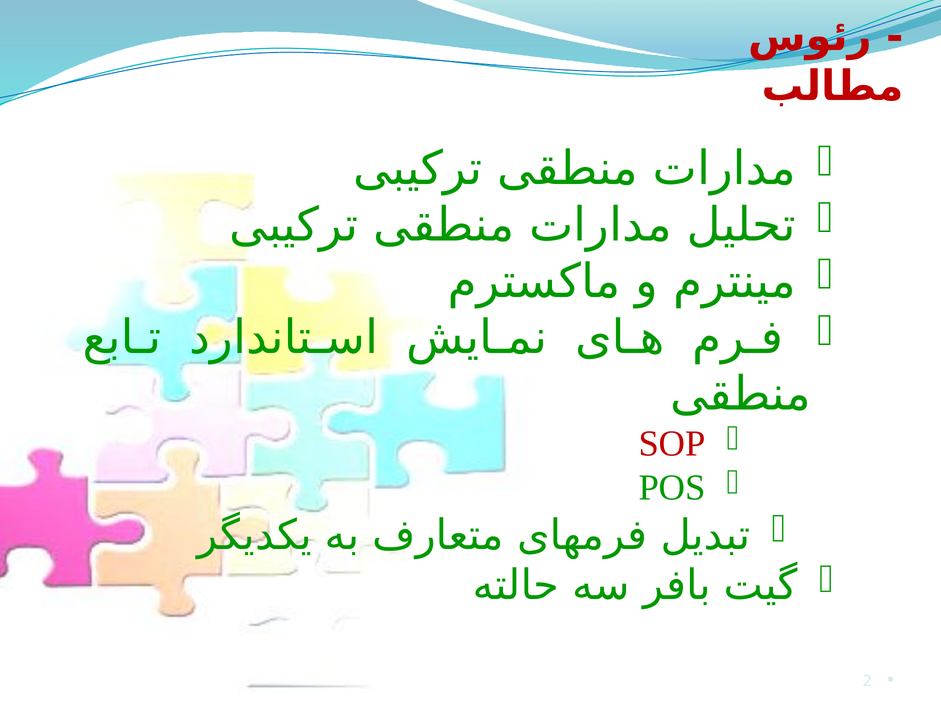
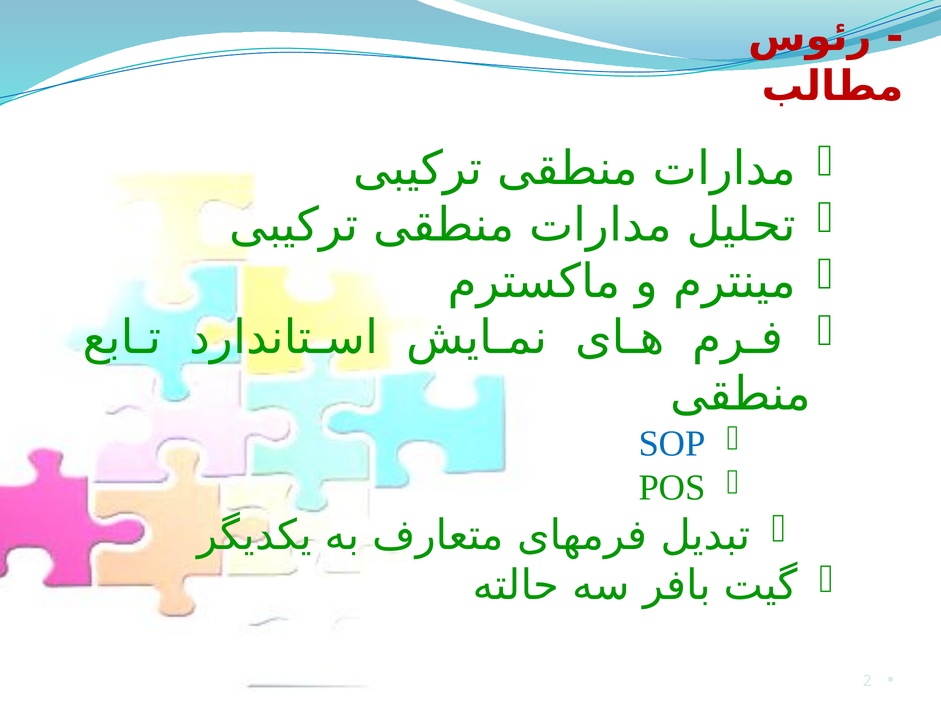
SOP colour: red -> blue (672, 444)
